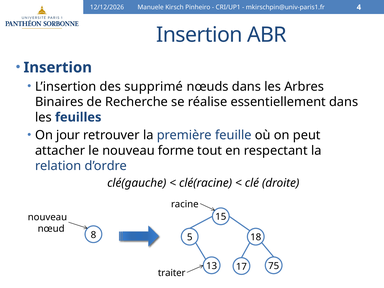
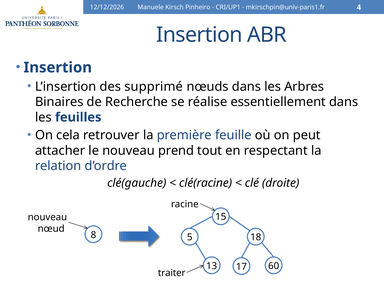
jour: jour -> cela (68, 135)
forme: forme -> prend (176, 151)
75: 75 -> 60 (274, 266)
